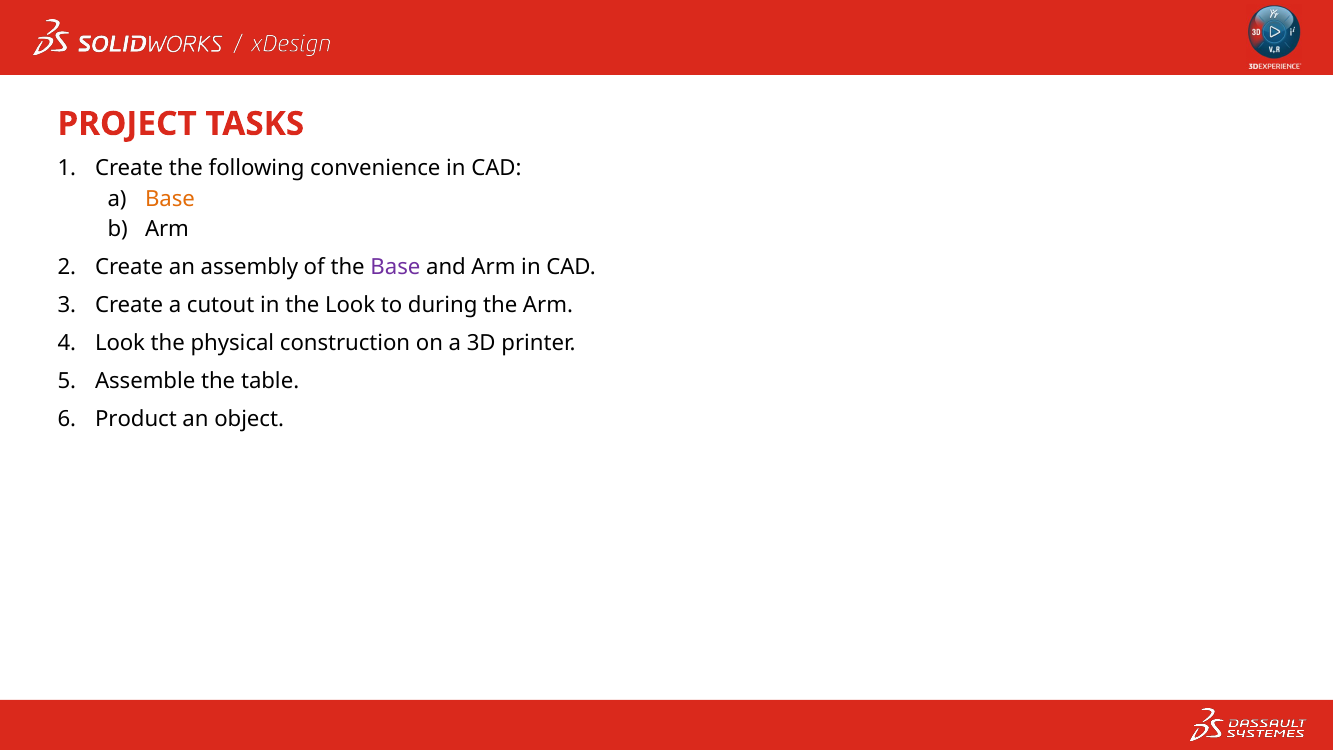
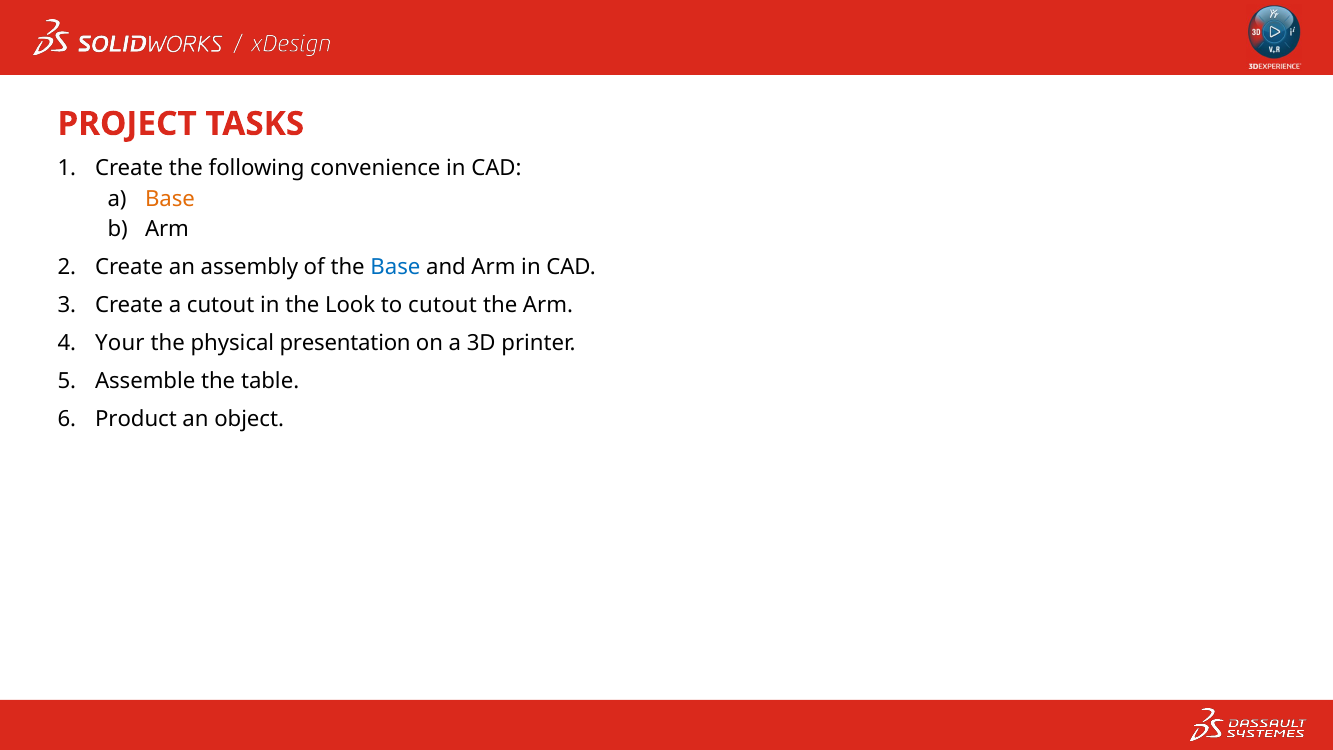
Base colour: purple -> blue (395, 267)
to during: during -> cutout (443, 305)
Look: Look -> Your (120, 343)
construction: construction -> presentation (345, 343)
